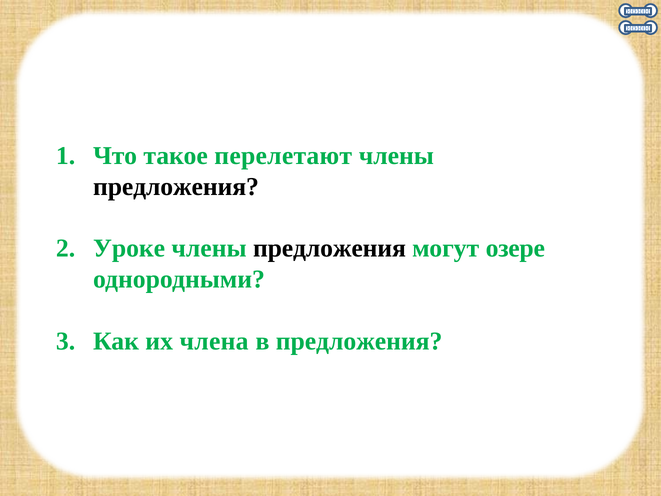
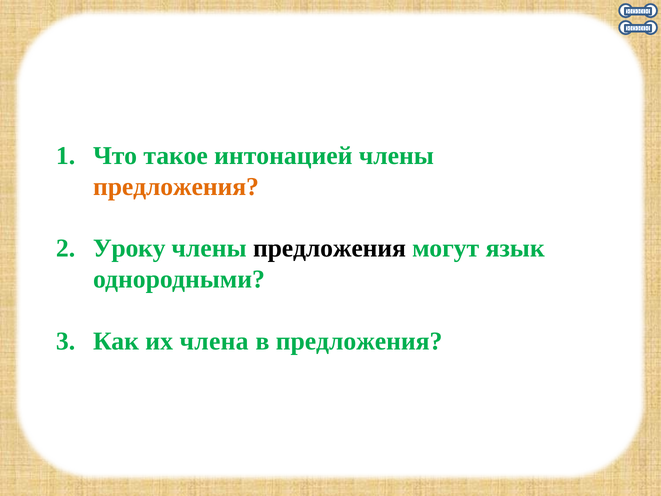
перелетают: перелетают -> интонацией (283, 156)
предложения colour: black -> orange (176, 187)
Уроке: Уроке -> Уроку (129, 248)
озере: озере -> язык (515, 248)
